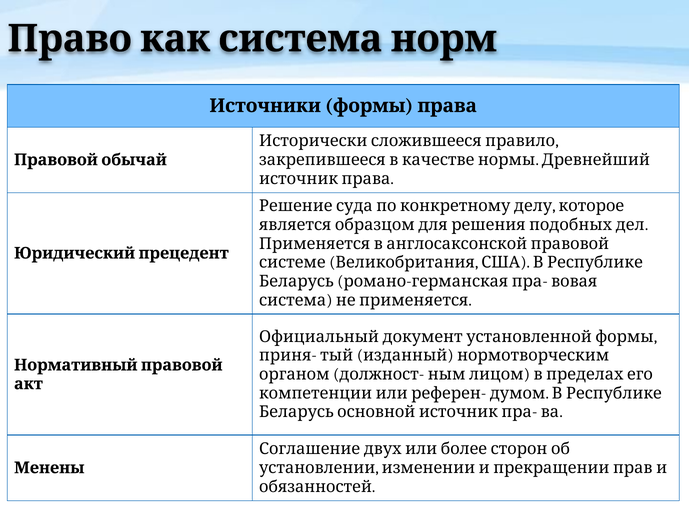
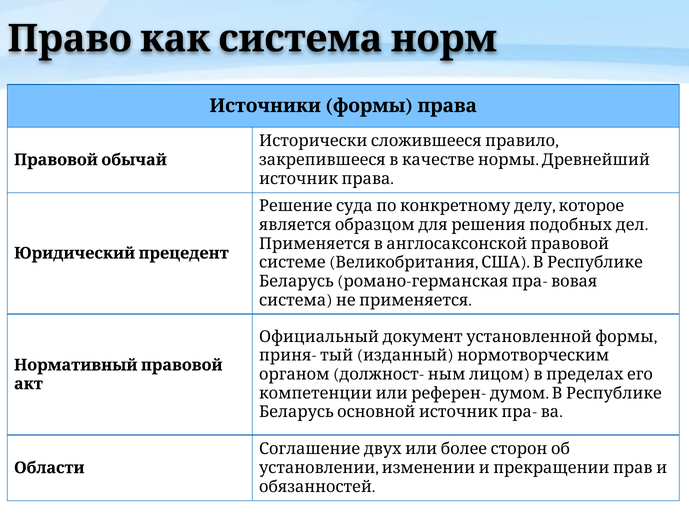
Менены: Менены -> Области (49, 468)
